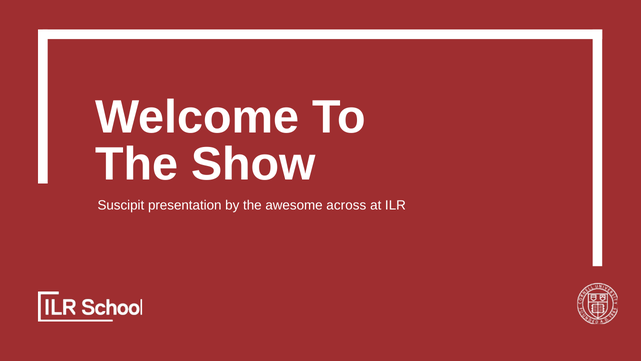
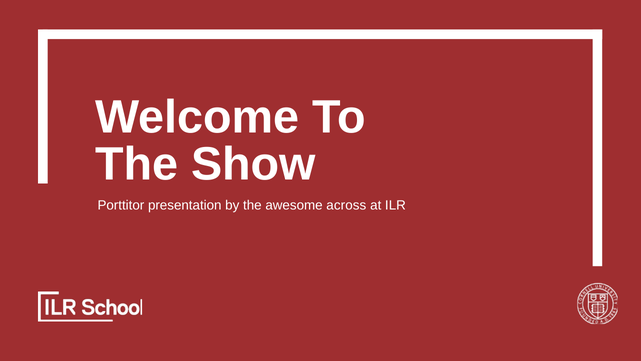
Suscipit: Suscipit -> Porttitor (121, 205)
